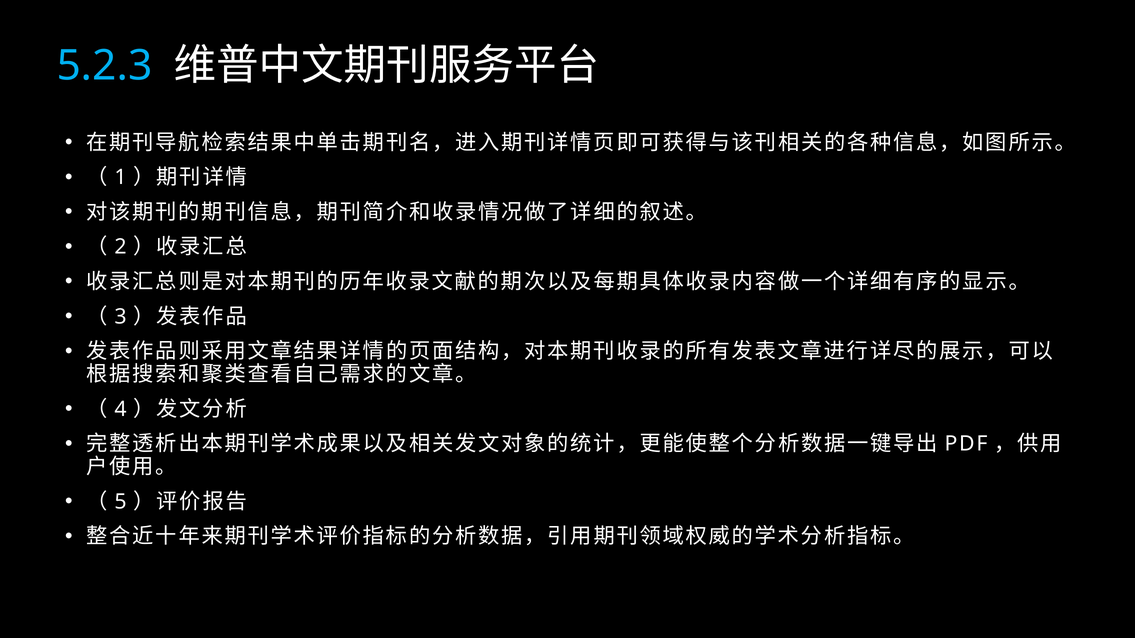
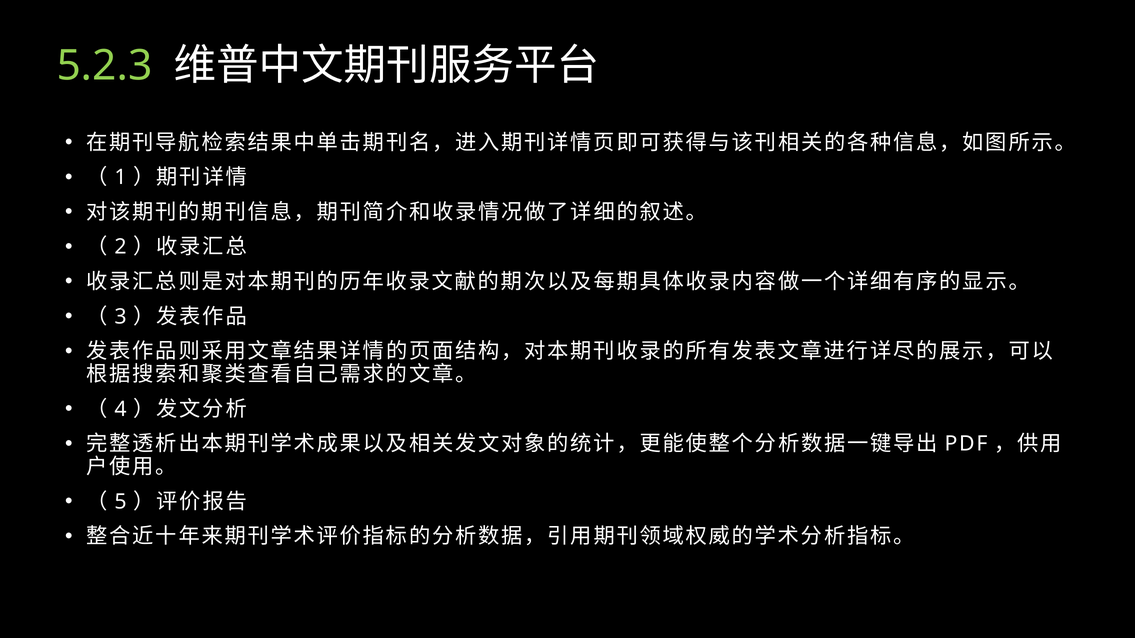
5.2.3 colour: light blue -> light green (105, 66)
